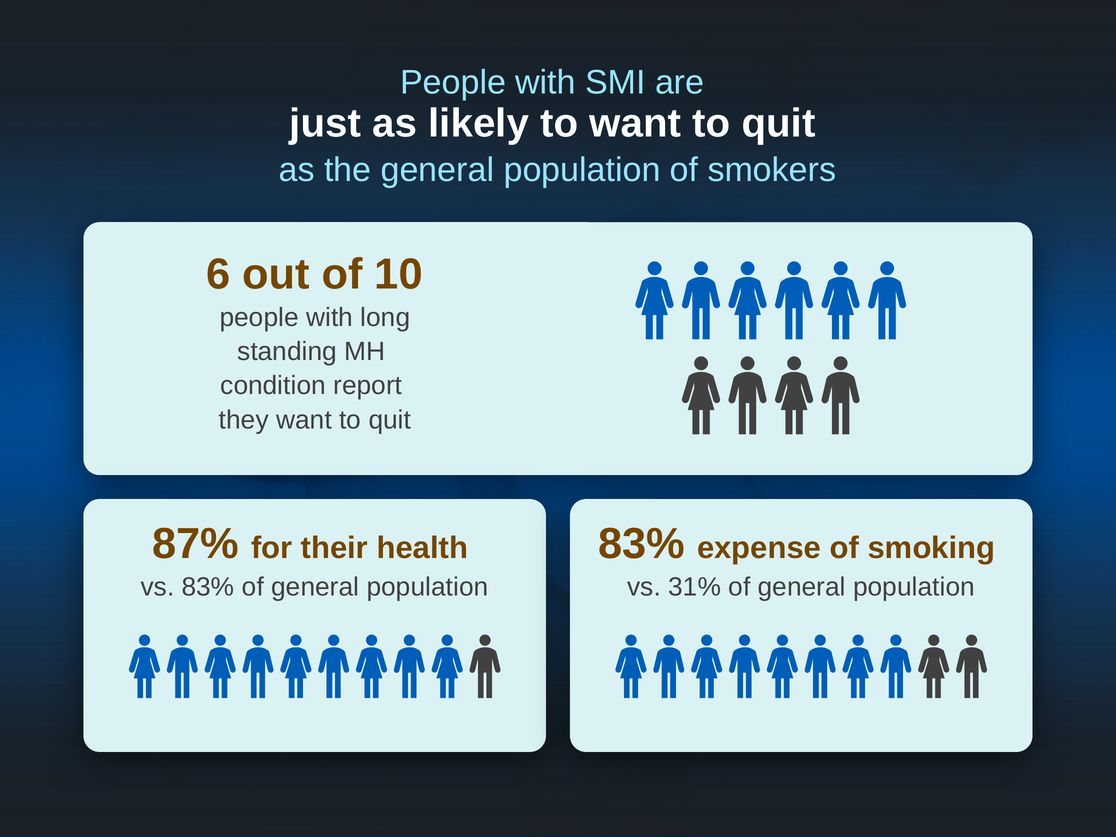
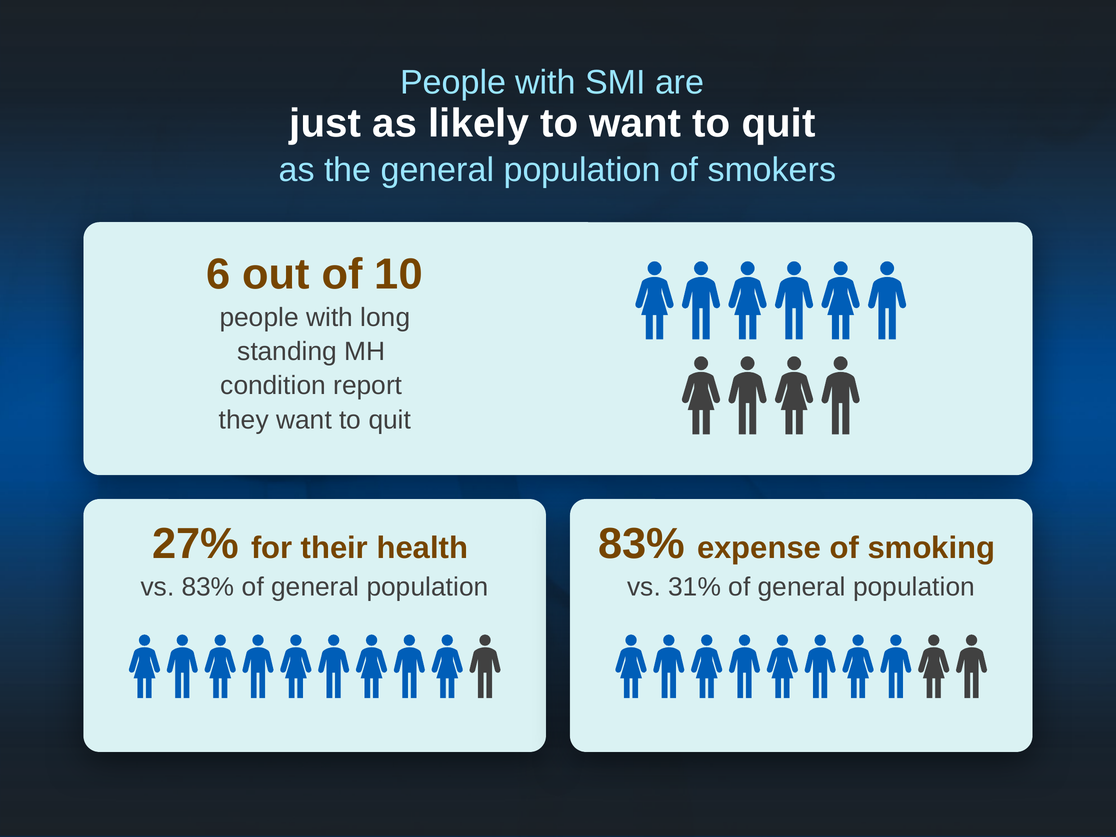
87%: 87% -> 27% (196, 544)
